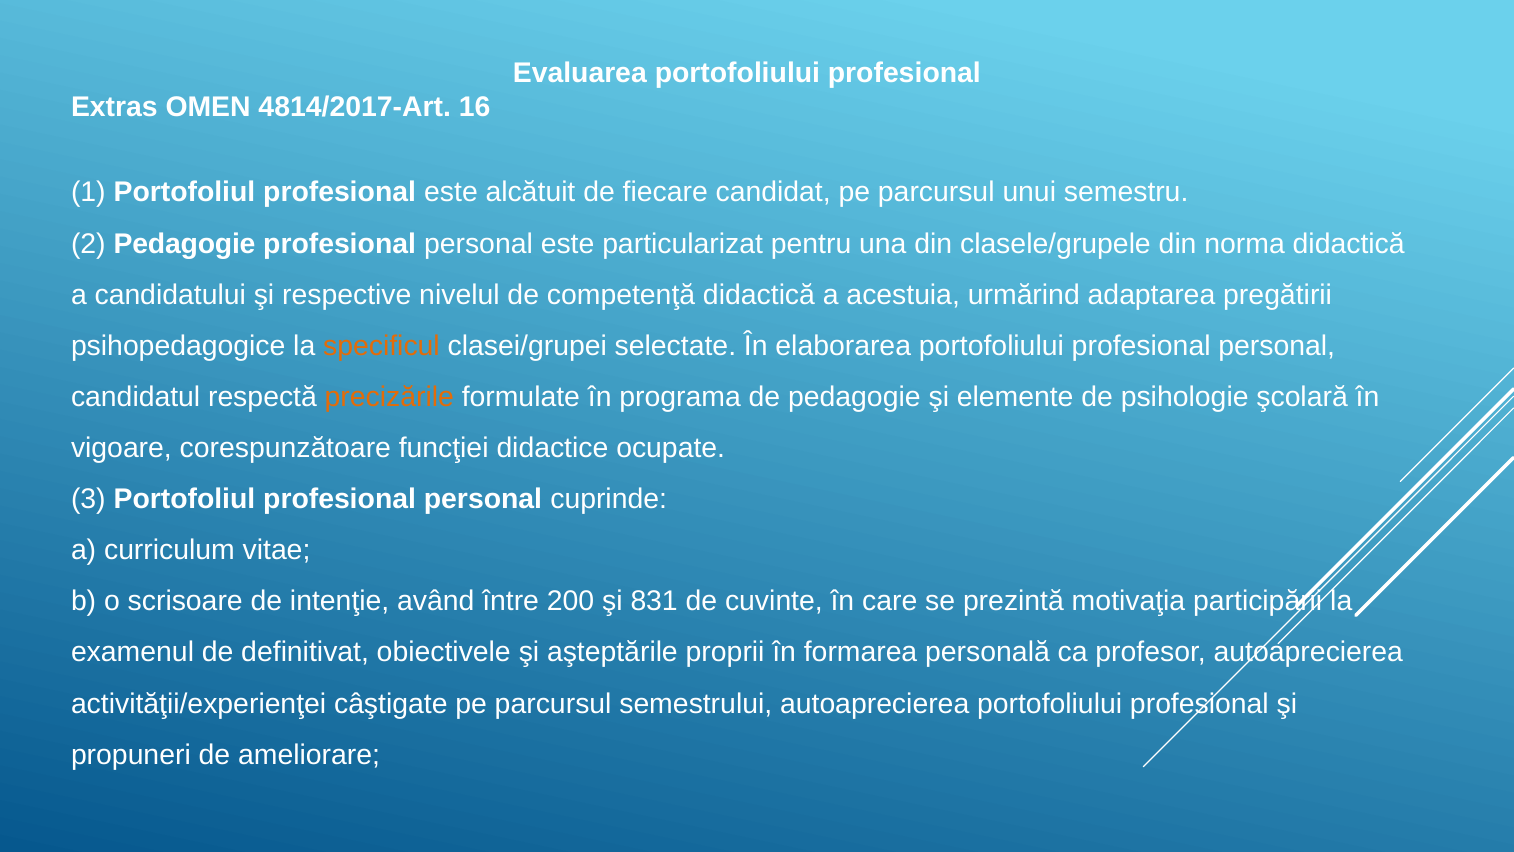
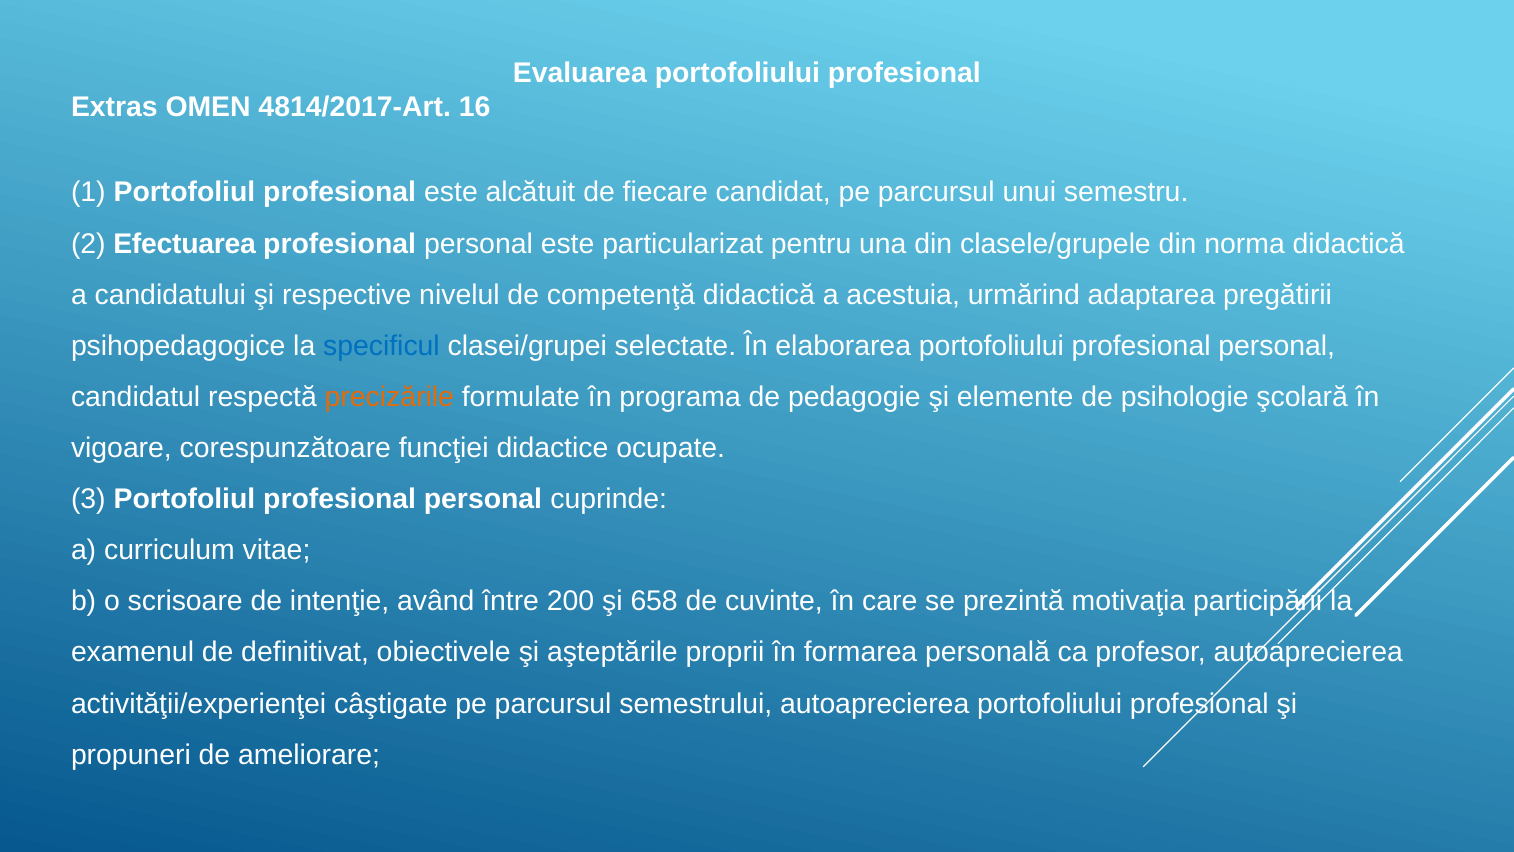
2 Pedagogie: Pedagogie -> Efectuarea (185, 244)
specificul colour: orange -> blue (381, 346)
831: 831 -> 658 (654, 601)
